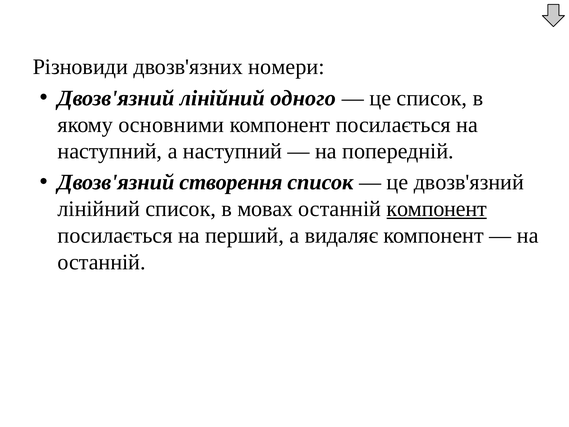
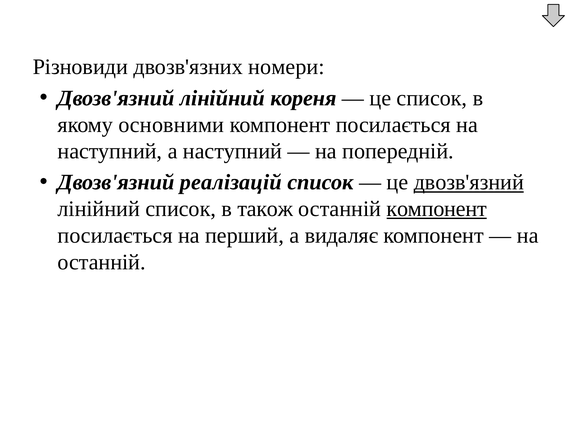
одного: одного -> кореня (303, 98)
створення: створення -> реалізацій (231, 182)
двозв'язний underline: none -> present (469, 182)
мовах: мовах -> також (265, 209)
